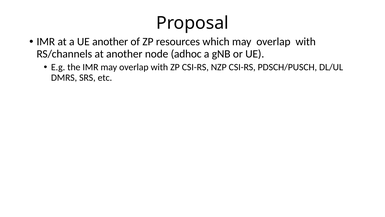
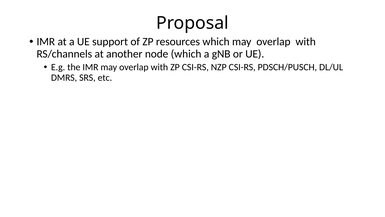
UE another: another -> support (110, 42)
node adhoc: adhoc -> which (186, 54)
